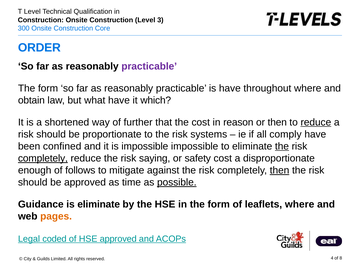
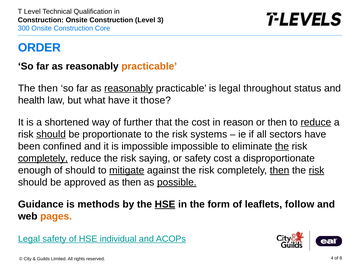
practicable colour: purple -> orange (149, 66)
form: form -> then (48, 88)
reasonably underline: none -> present (129, 88)
is have: have -> legal (230, 88)
throughout where: where -> status (308, 88)
obtain: obtain -> health (31, 100)
which: which -> those (156, 100)
should underline: none -> present (51, 134)
comply: comply -> sectors (286, 134)
of follows: follows -> should (80, 170)
mitigate underline: none -> present (127, 170)
risk underline: none -> present (317, 170)
as time: time -> then (132, 182)
is eliminate: eliminate -> methods (99, 204)
HSE underline: none -> present (165, 204)
leaflets where: where -> follow (300, 204)
Legal coded: coded -> safety (54, 239)
HSE approved: approved -> individual (118, 239)
